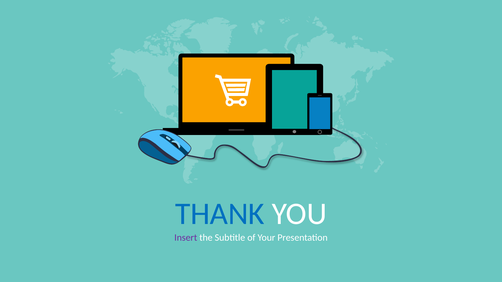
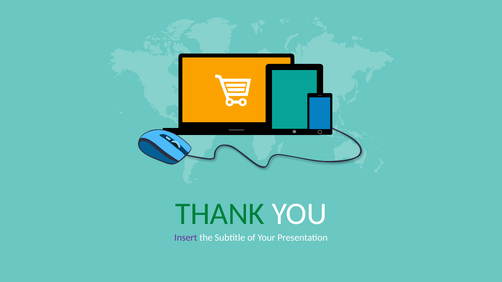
THANK colour: blue -> green (220, 214)
